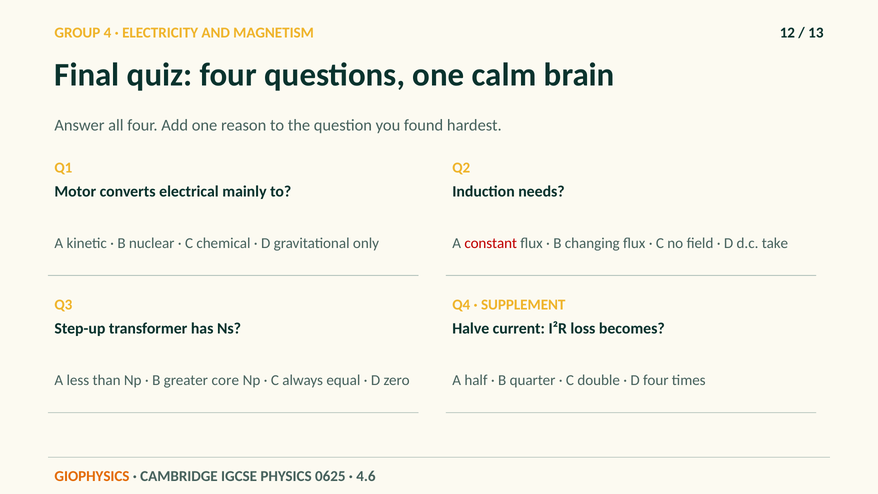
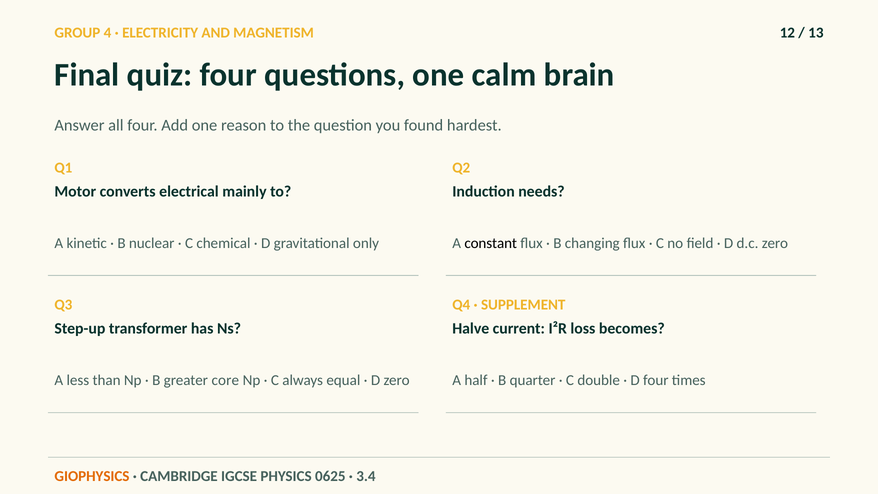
constant colour: red -> black (491, 243)
d.c take: take -> zero (775, 243)
4.6: 4.6 -> 3.4 (366, 476)
